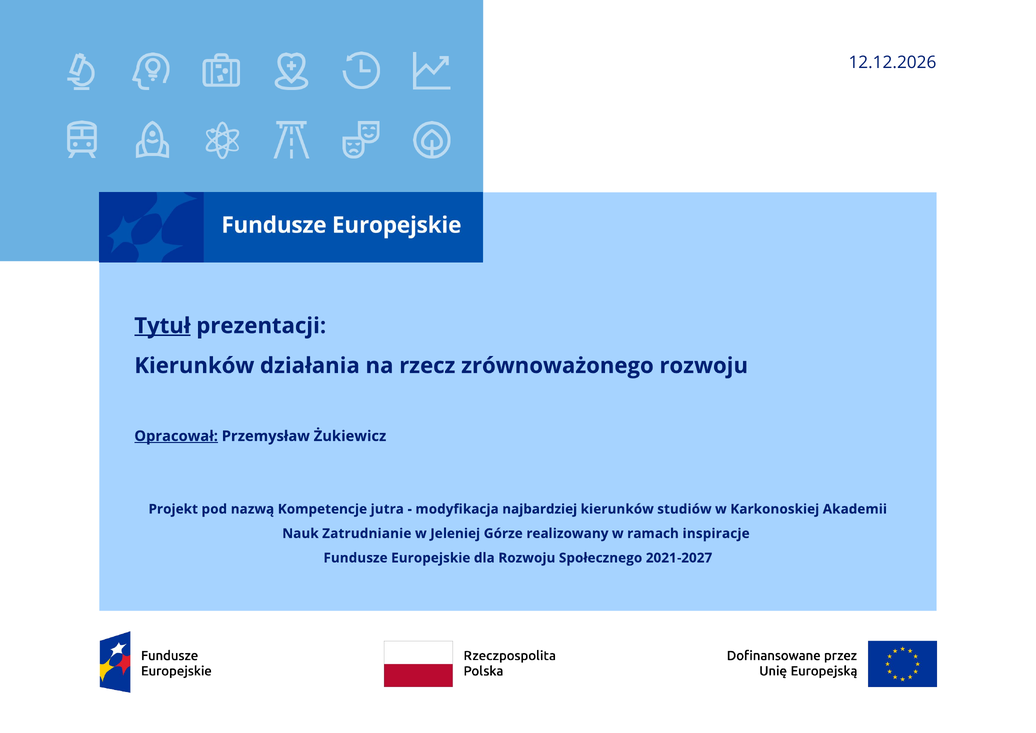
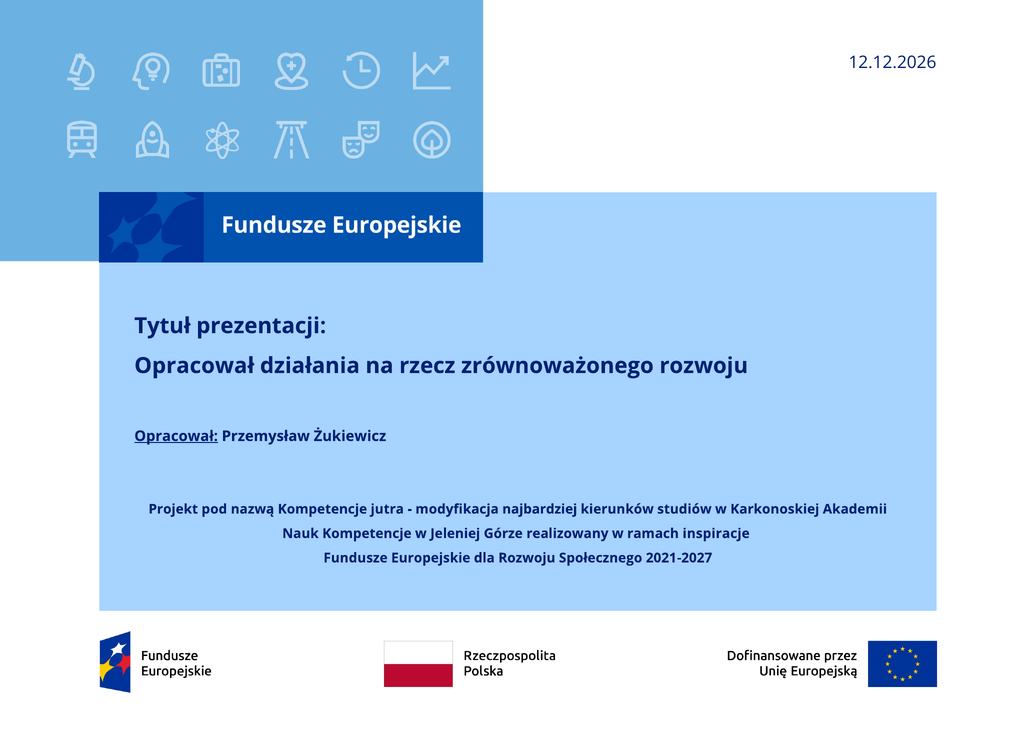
Tytuł underline: present -> none (162, 326)
Kierunków: Kierunków -> Opracował (194, 365)
Nauk Zatrudnianie: Zatrudnianie -> Kompetencje (367, 533)
